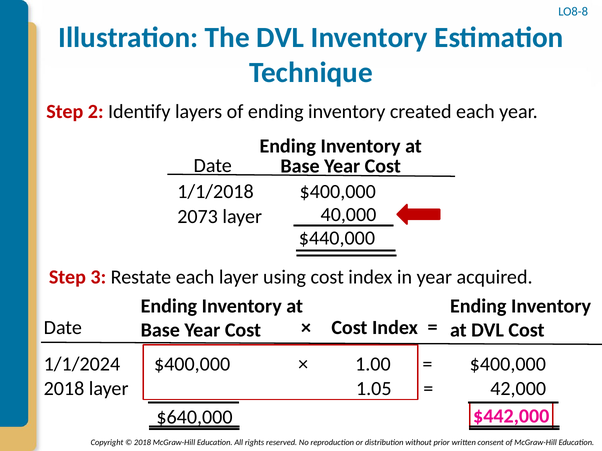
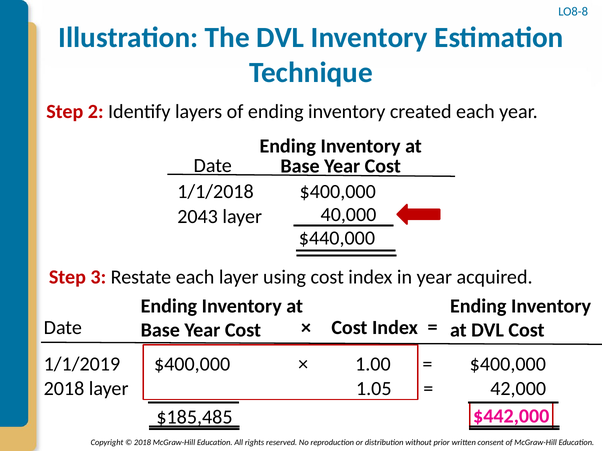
2073: 2073 -> 2043 (198, 217)
1/1/2024: 1/1/2024 -> 1/1/2019 (82, 365)
$640,000: $640,000 -> $185,485 (194, 418)
